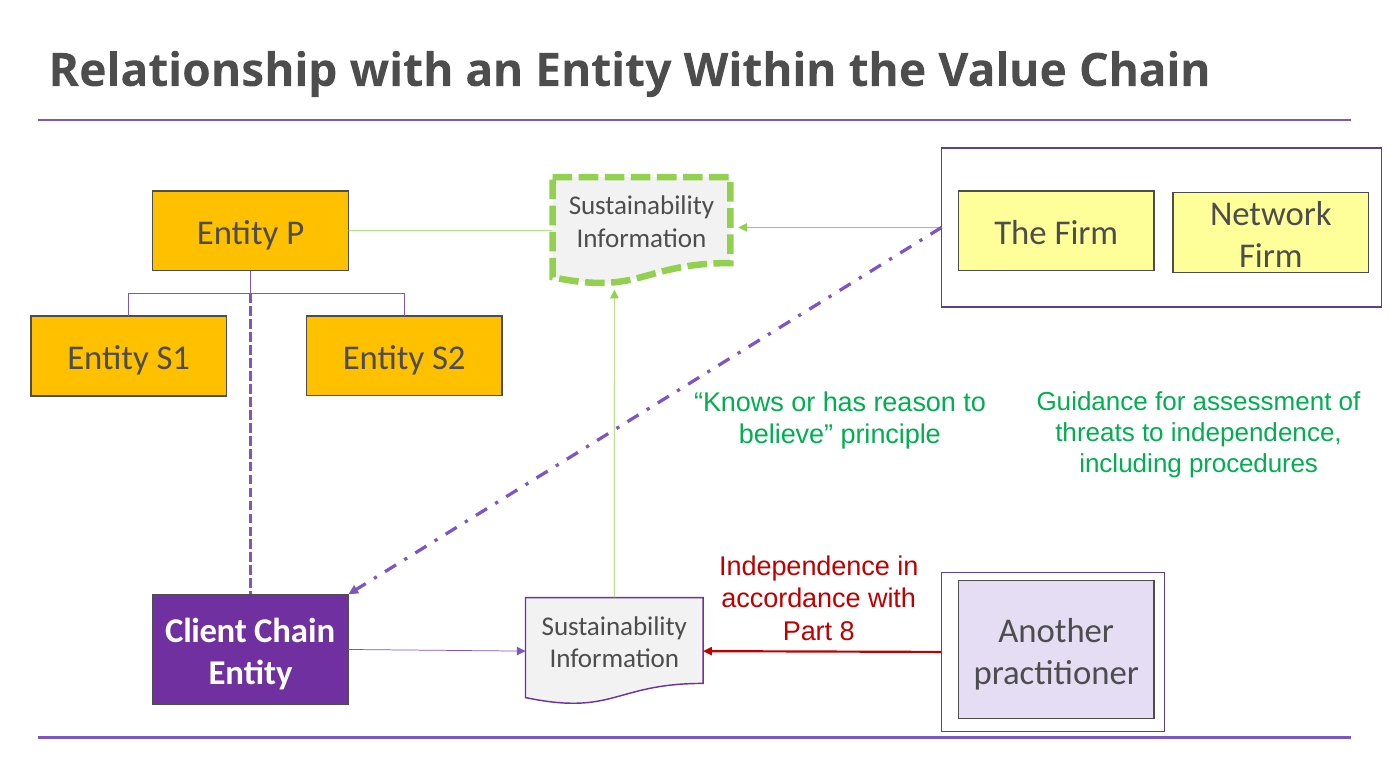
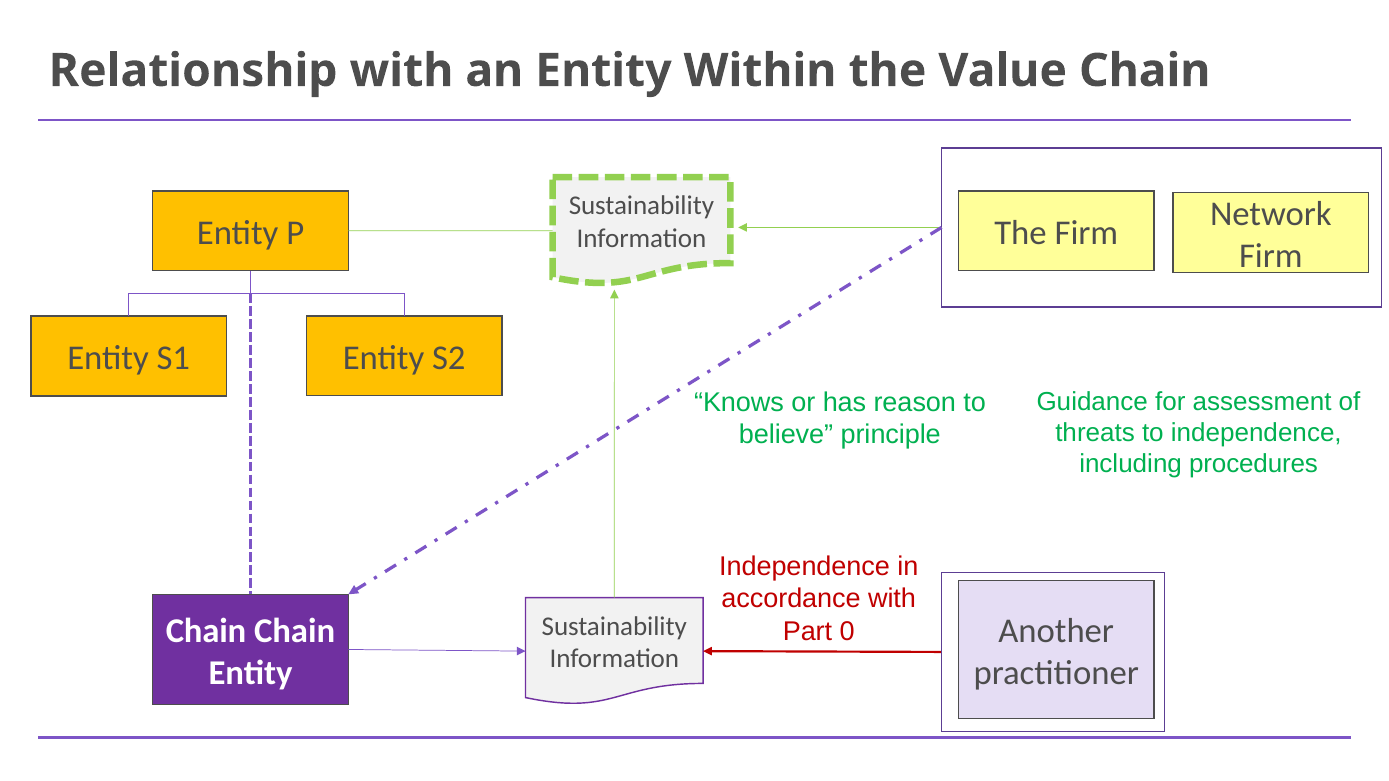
Client: Client -> Chain (206, 631)
8: 8 -> 0 (847, 631)
